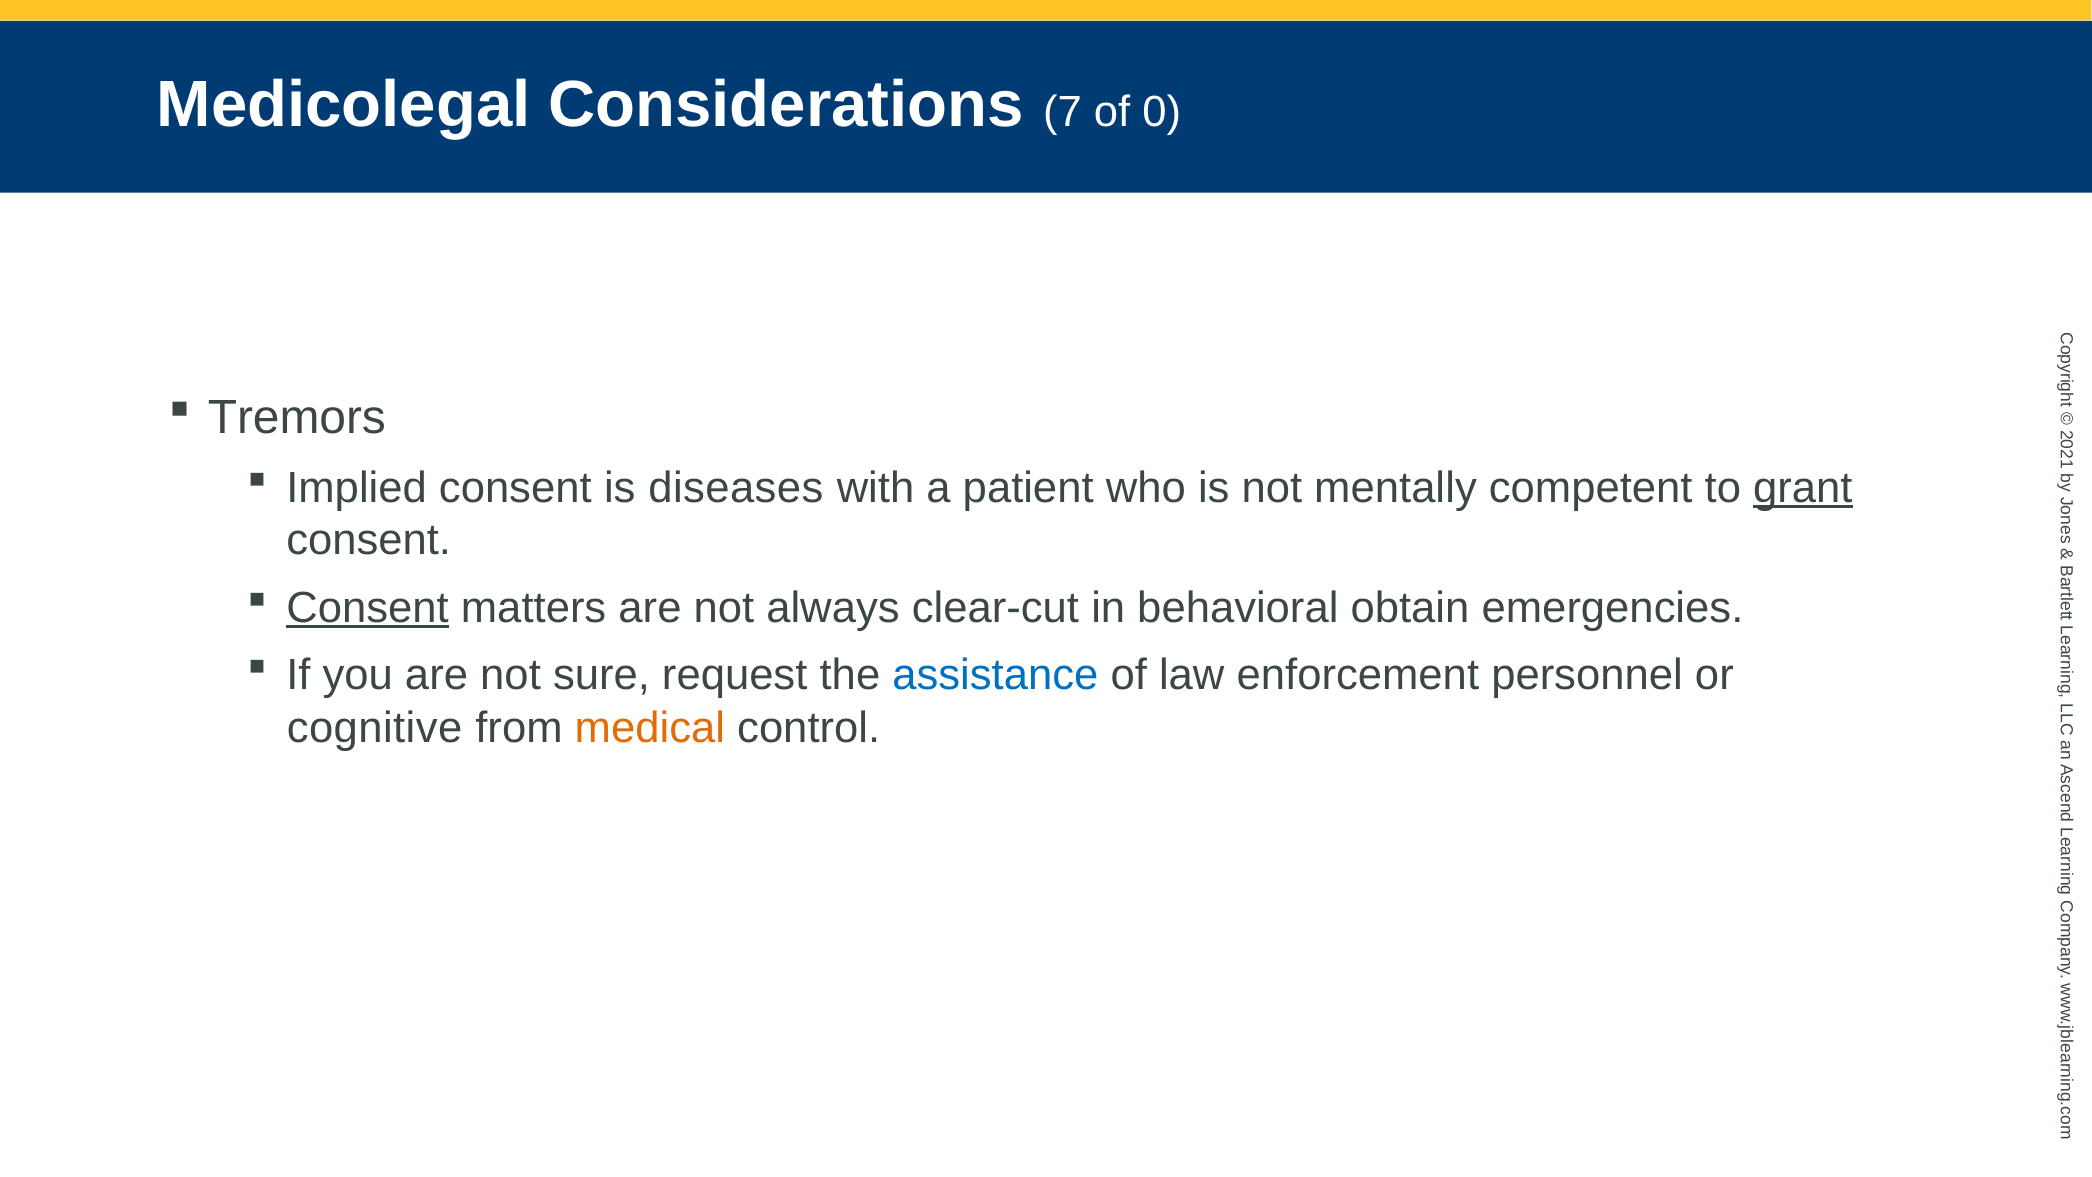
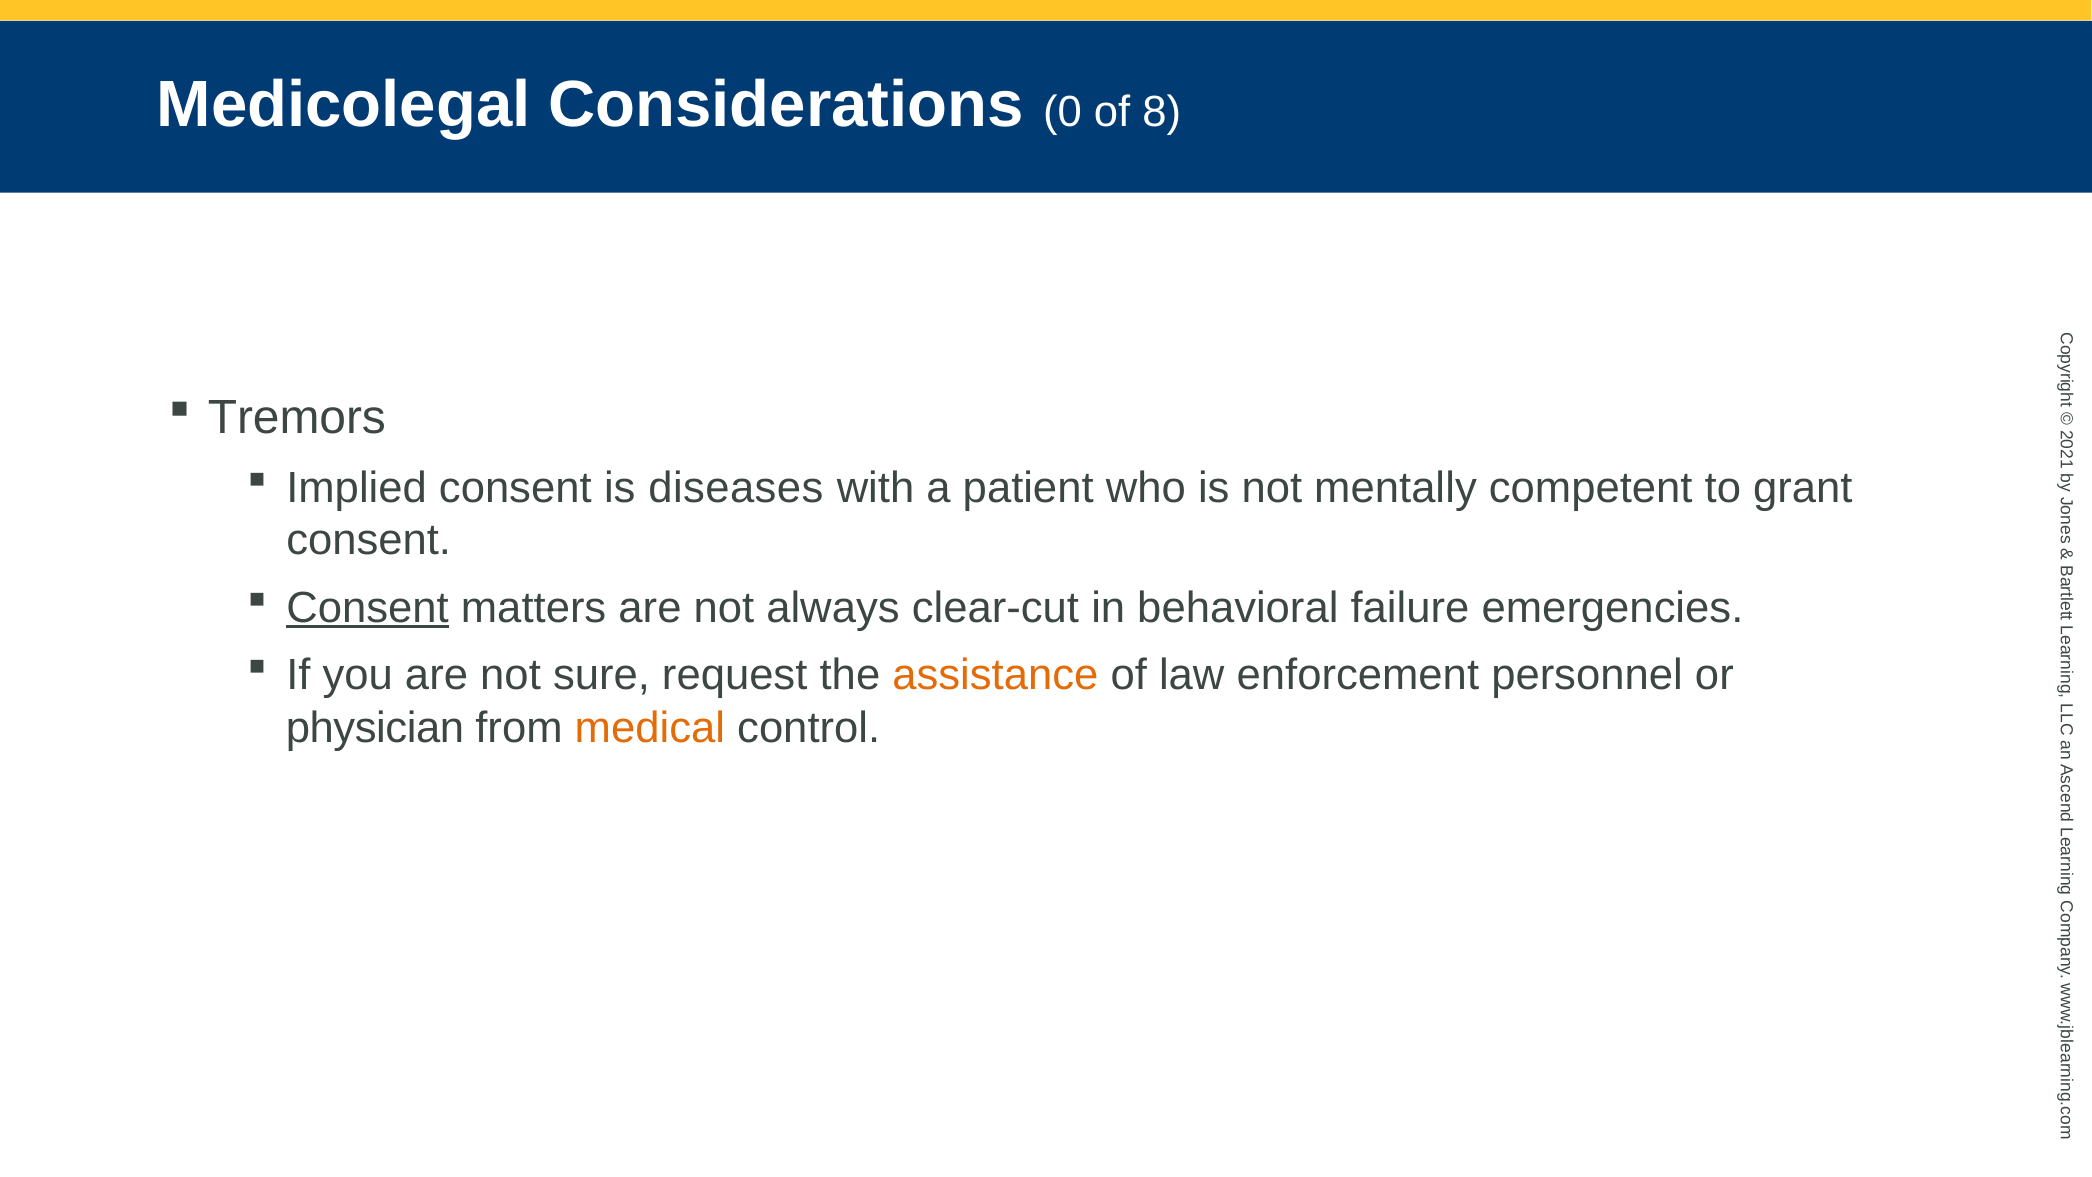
Considerations 7: 7 -> 0 (1062, 112)
of 0: 0 -> 8 (1162, 112)
grant underline: present -> none (1803, 488)
obtain: obtain -> failure (1410, 608)
assistance colour: blue -> orange (995, 675)
cognitive: cognitive -> physician (375, 728)
